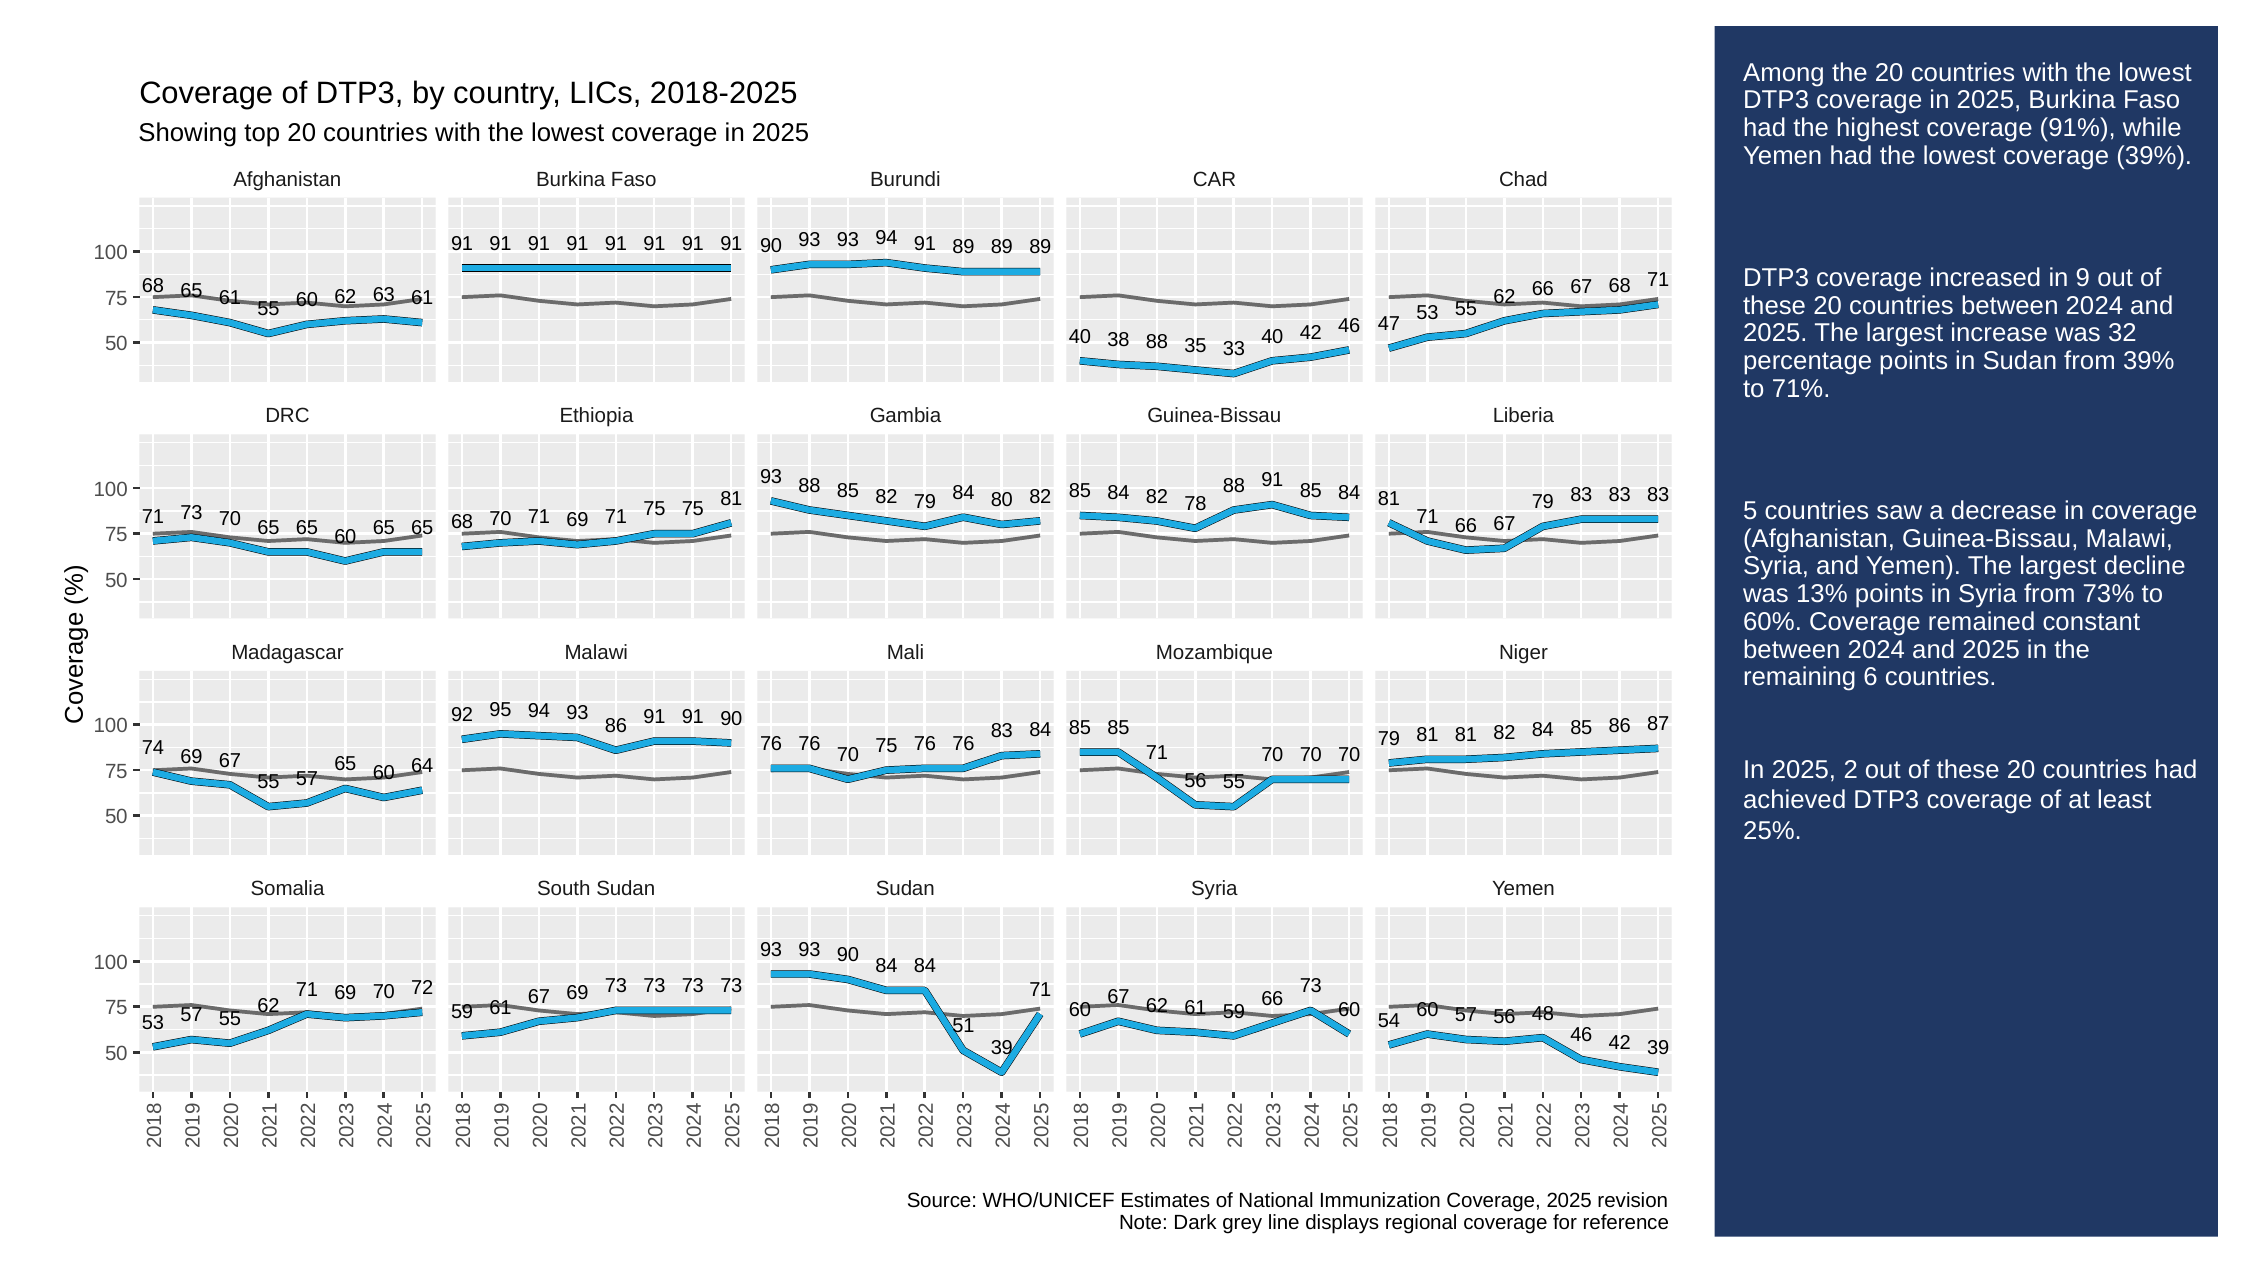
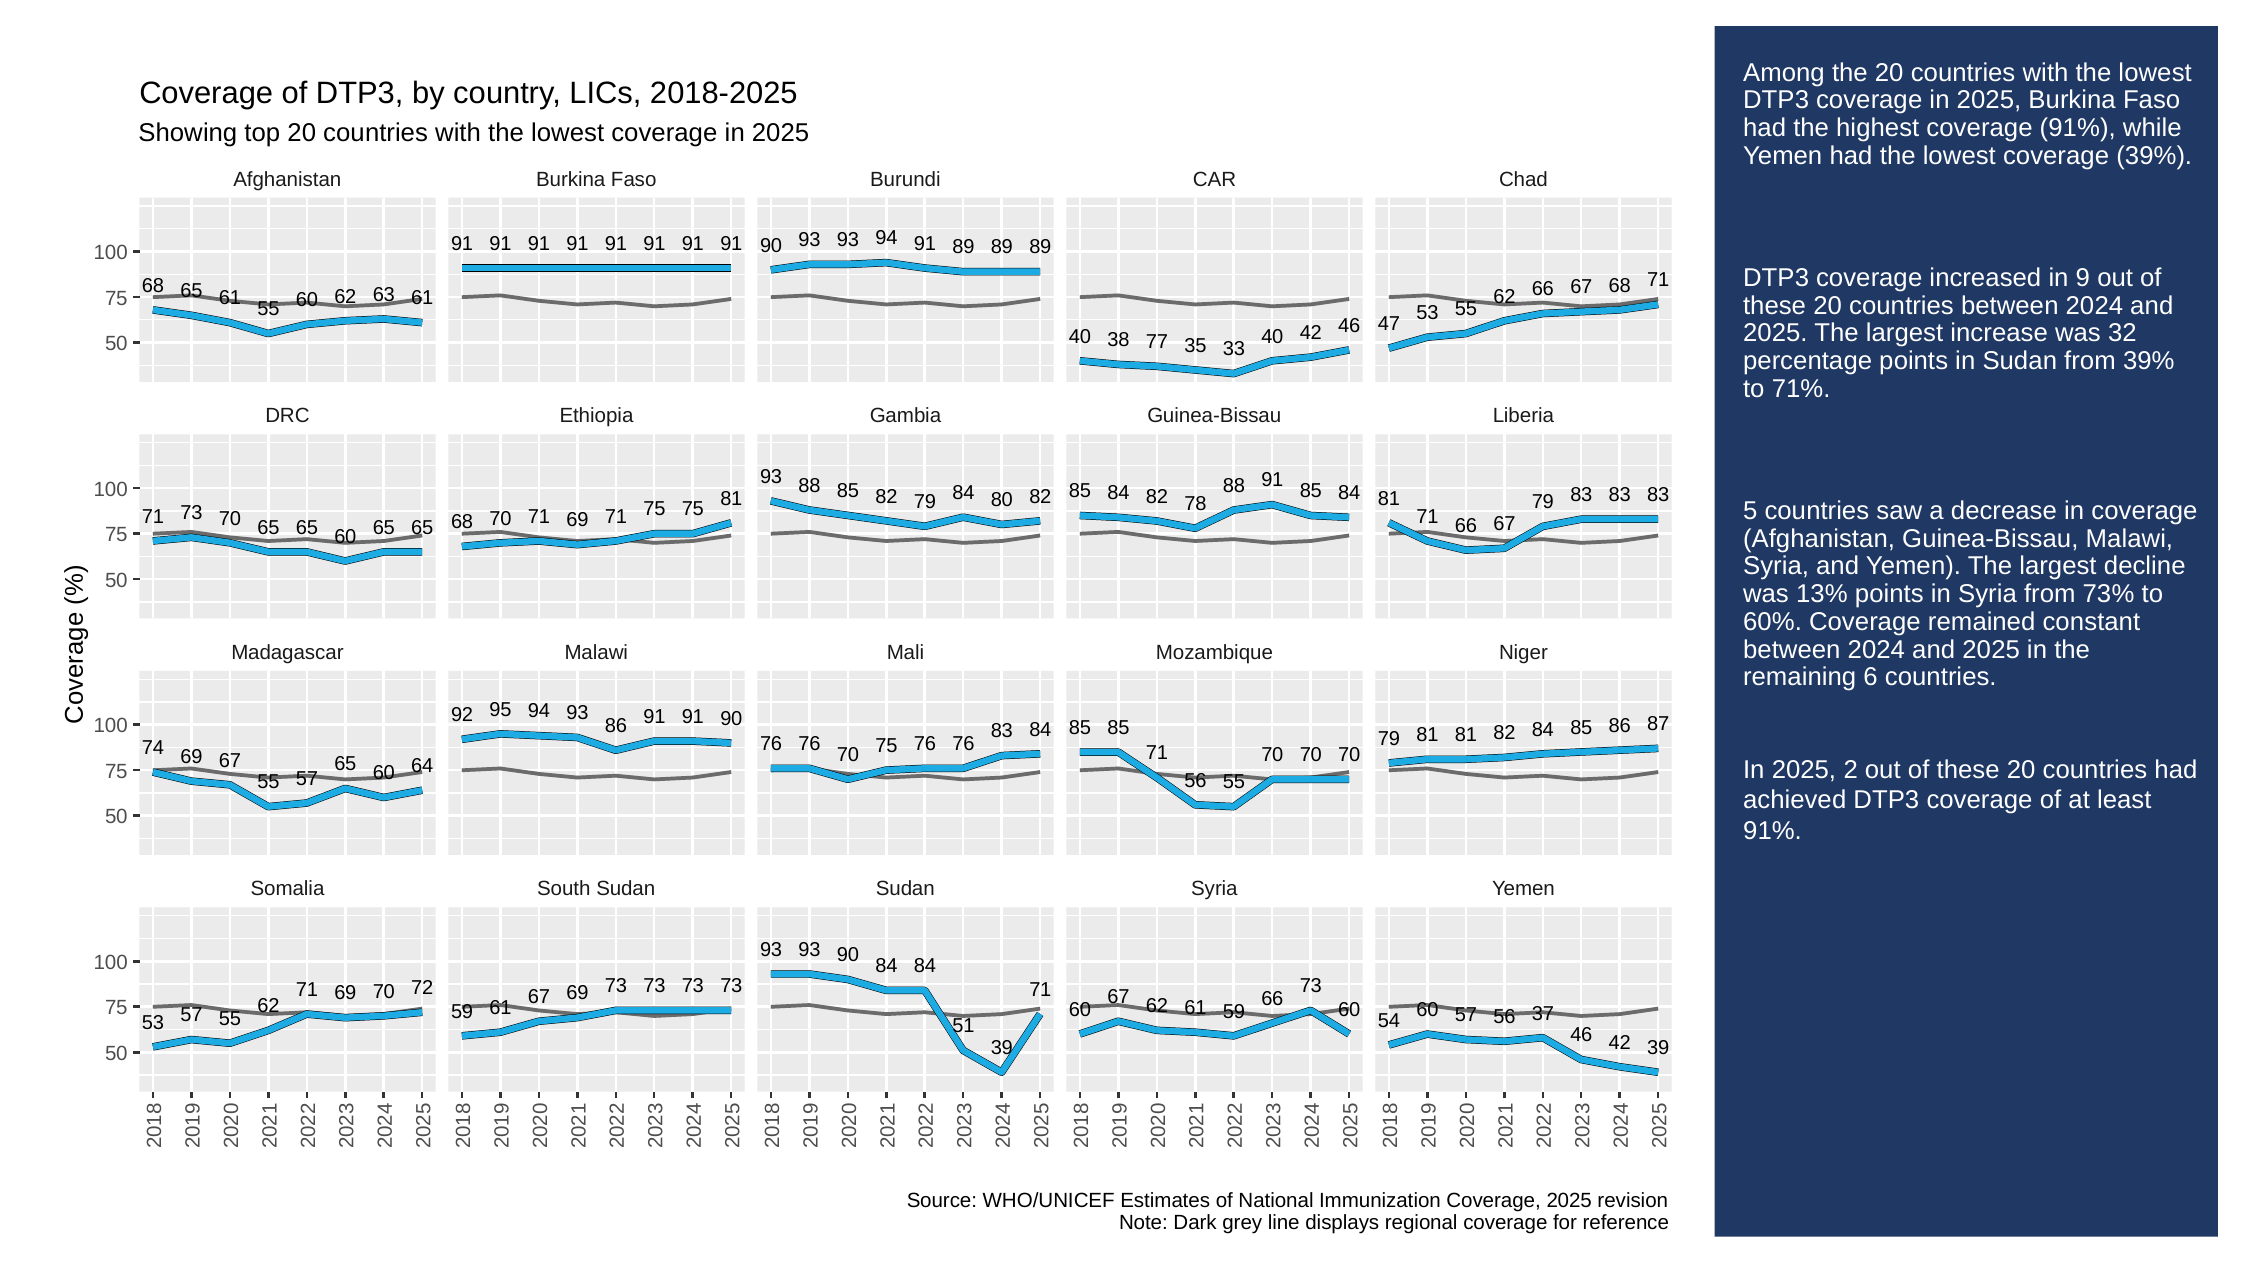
38 88: 88 -> 77 (1157, 342)
25%: 25% -> 91% (1773, 832)
48: 48 -> 37 (1543, 1014)
